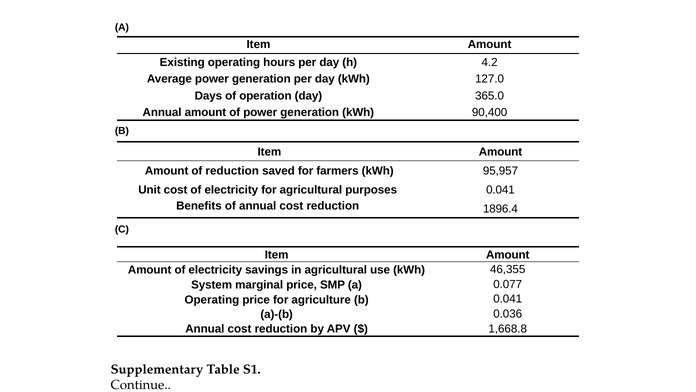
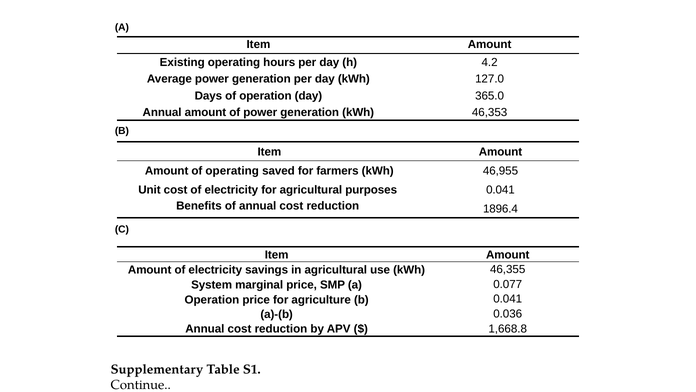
90,400: 90,400 -> 46,353 (490, 112)
of reduction: reduction -> operating (232, 171)
95,957: 95,957 -> 46,955 (501, 171)
Operating: Operating -> Operation (212, 299)
